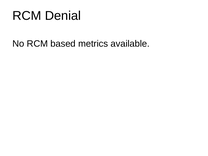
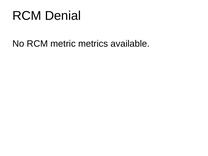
based: based -> metric (63, 44)
